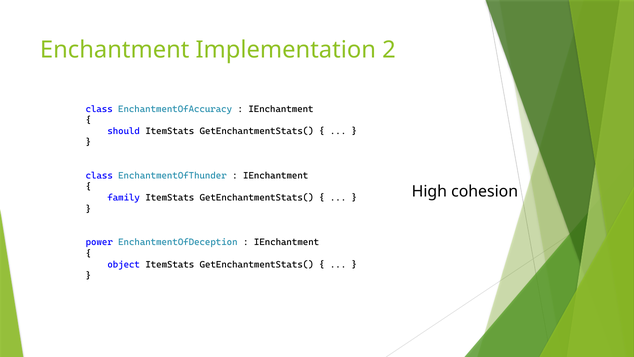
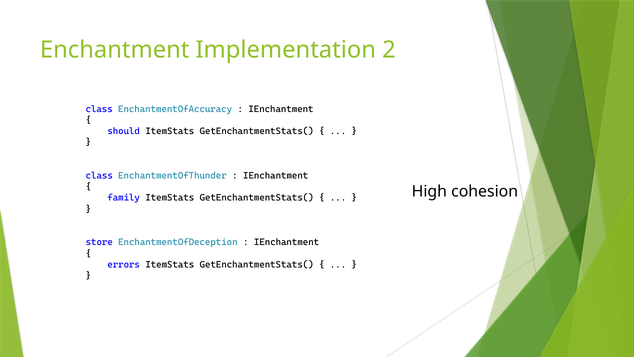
power: power -> store (99, 242)
object: object -> errors (124, 264)
